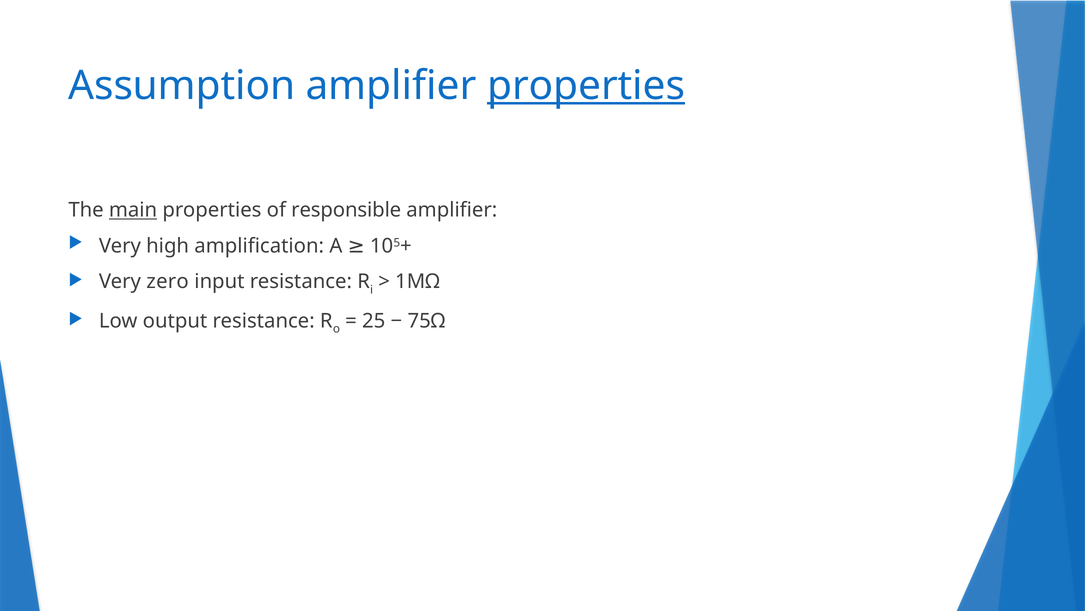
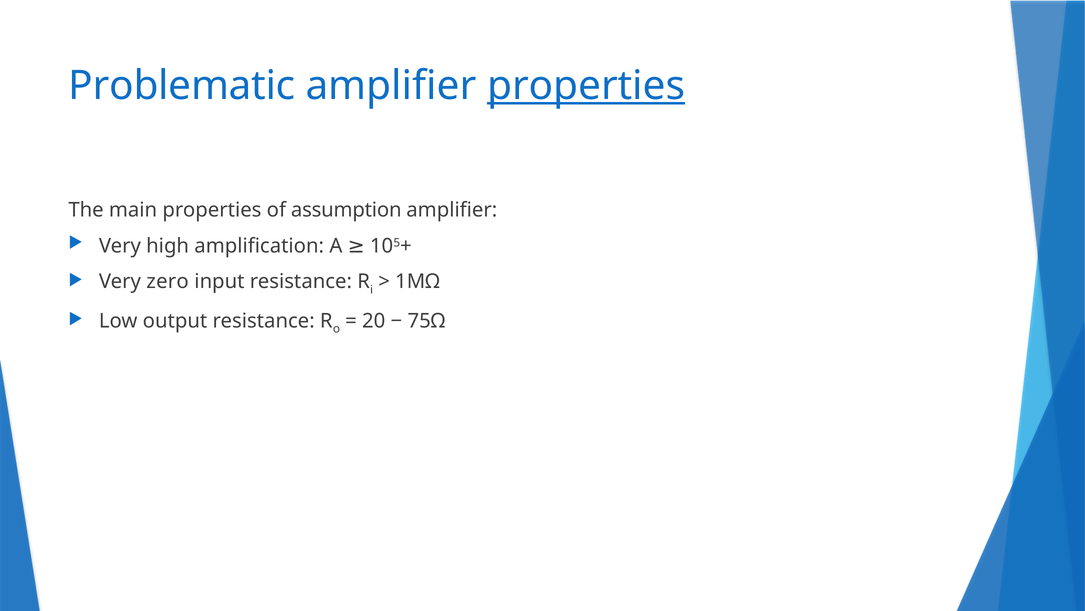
Assumption: Assumption -> Problematic (182, 86)
main underline: present -> none (133, 210)
responsible: responsible -> assumption (346, 210)
25: 25 -> 20 (374, 320)
